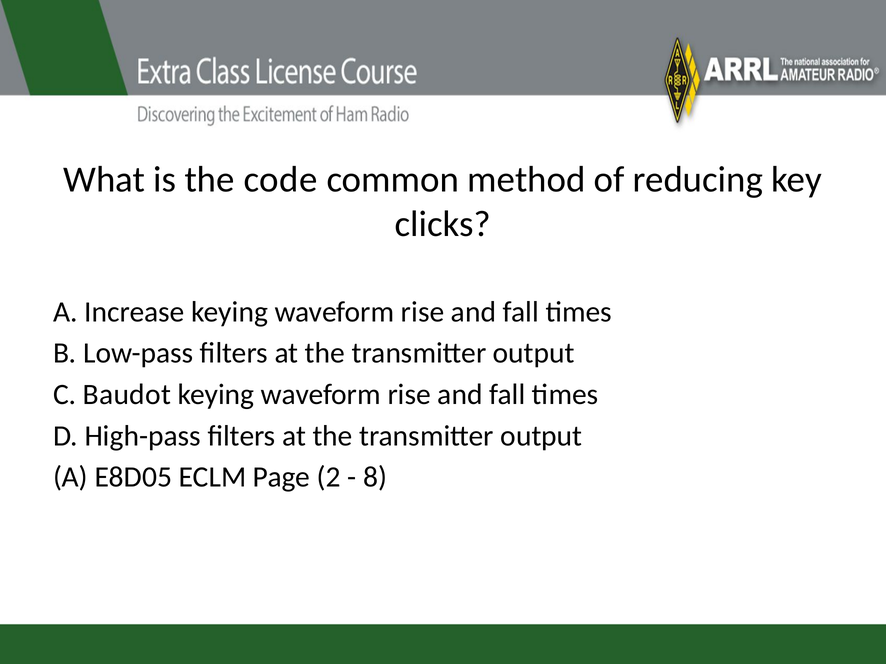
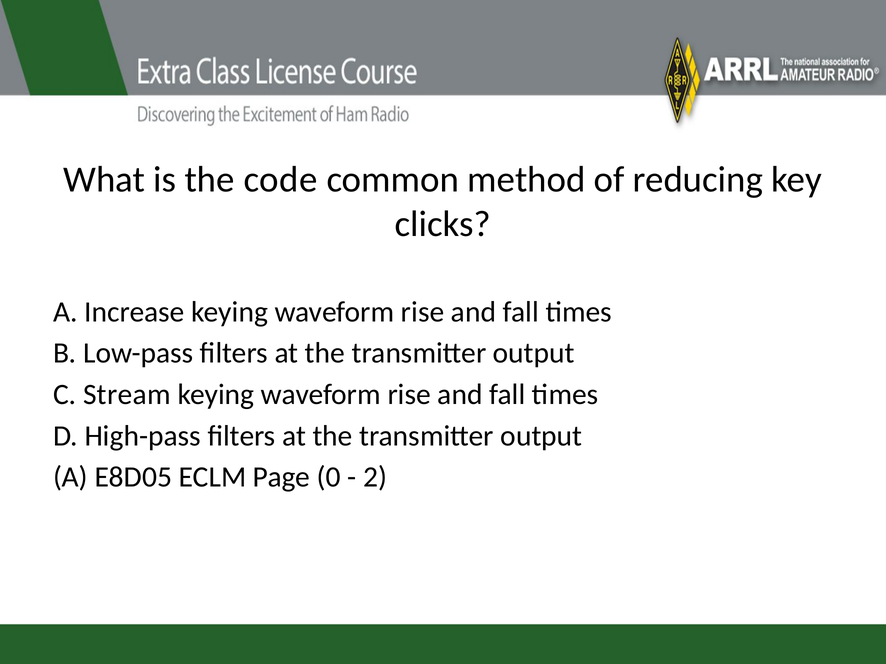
Baudot: Baudot -> Stream (127, 395)
2: 2 -> 0 (329, 477)
8: 8 -> 2 (375, 477)
